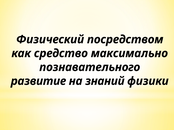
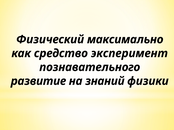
посредством: посредством -> максимально (125, 40)
максимально: максимально -> эксперимент (129, 54)
